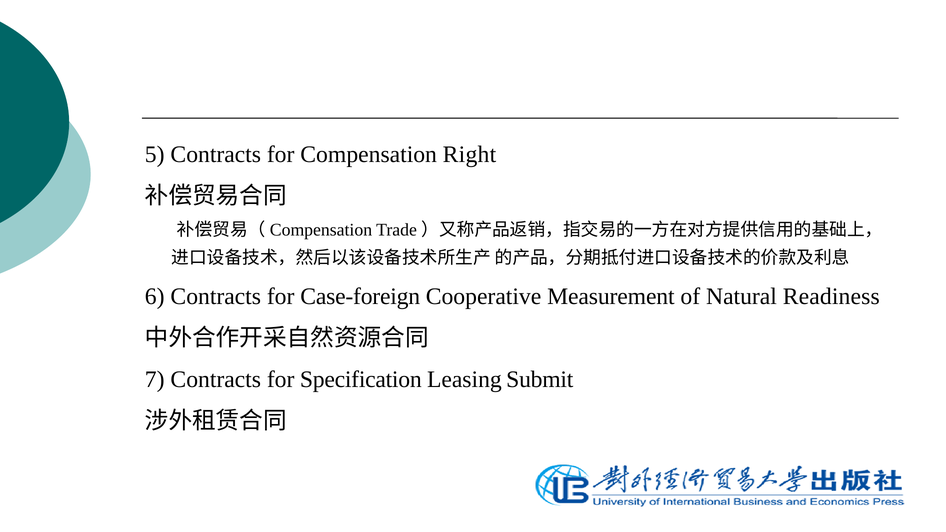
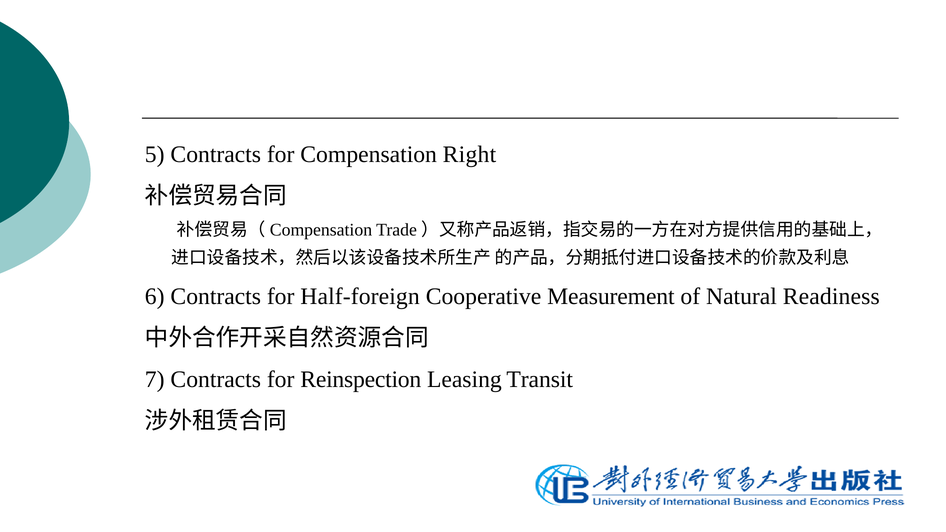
Case-foreign: Case-foreign -> Half-foreign (360, 296)
Specification: Specification -> Reinspection (361, 379)
Submit: Submit -> Transit (540, 379)
